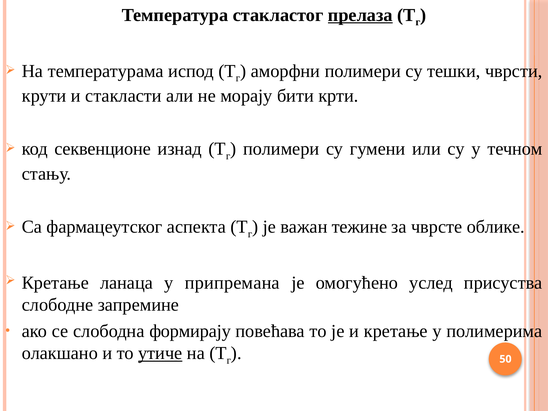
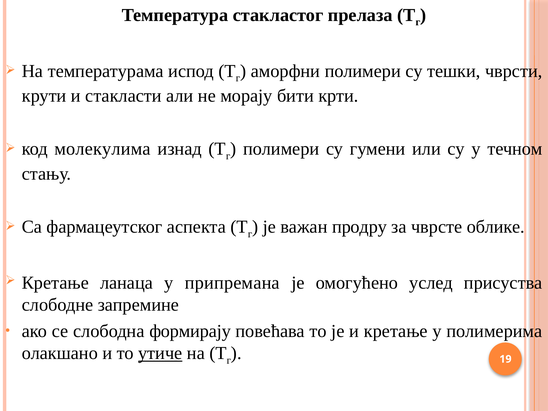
прелаза underline: present -> none (360, 15)
секвенционе: секвенционе -> молекулима (103, 149)
тежине: тежине -> продру (359, 227)
50: 50 -> 19 (505, 359)
